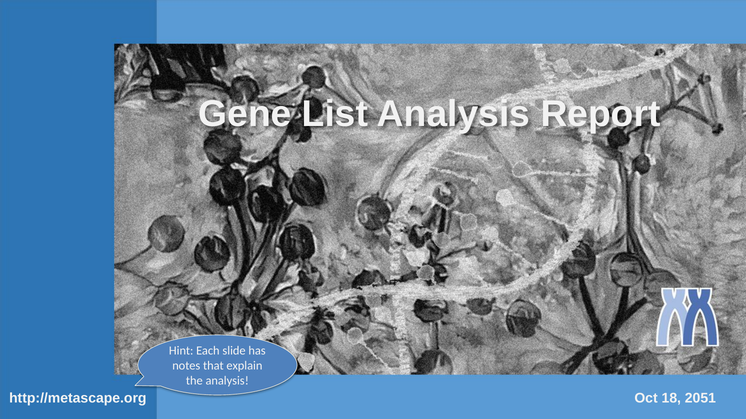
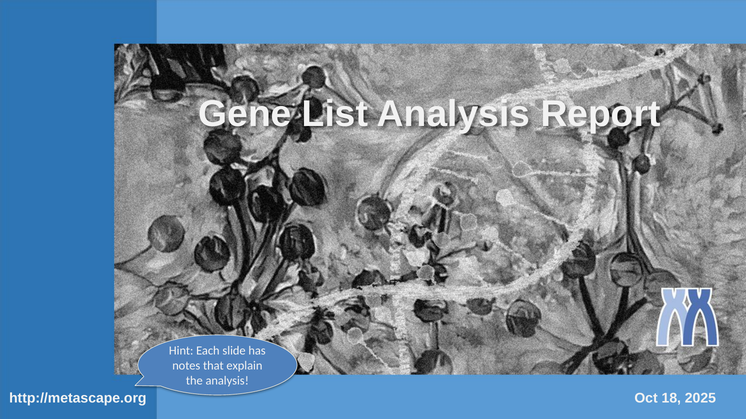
2051: 2051 -> 2025 (700, 399)
